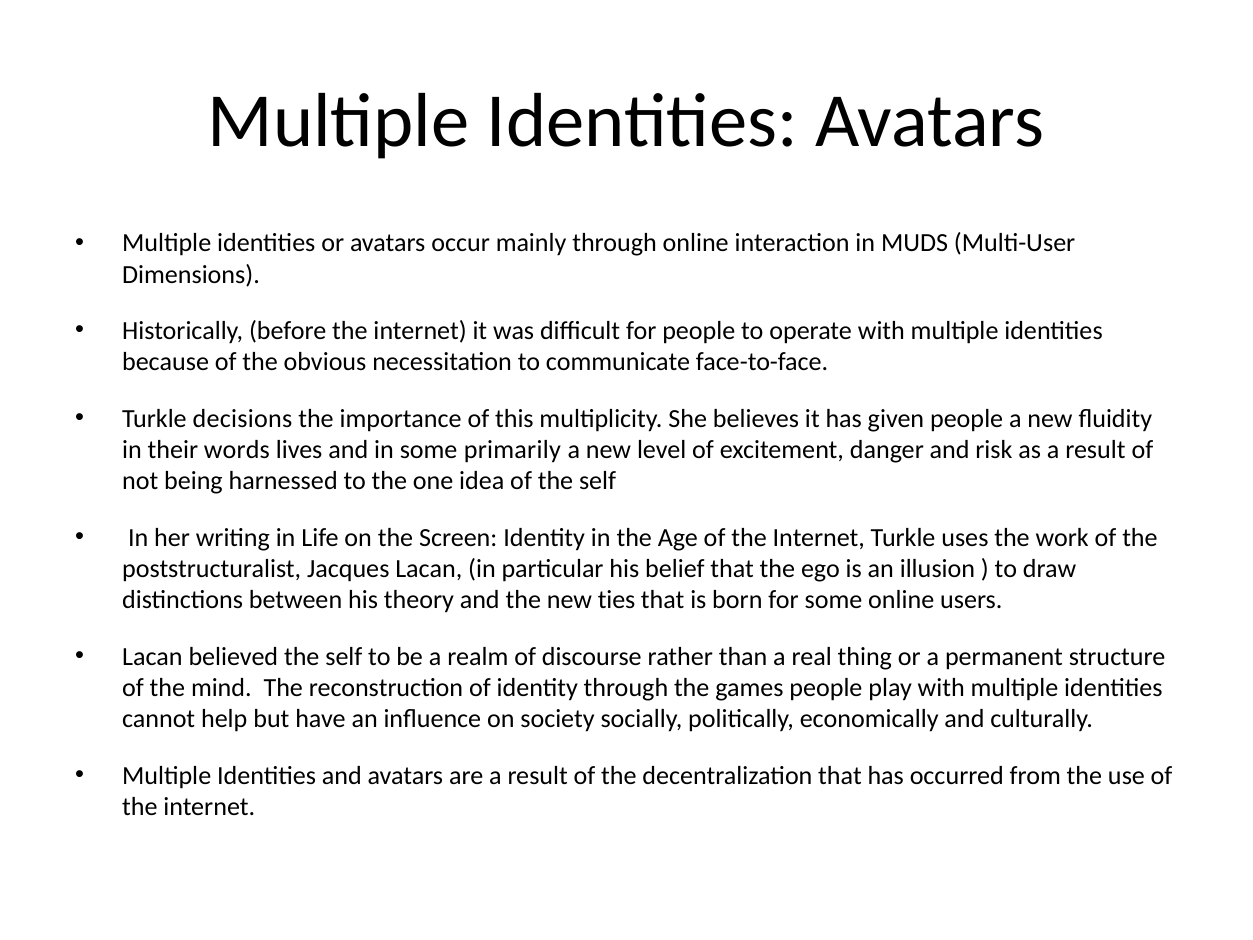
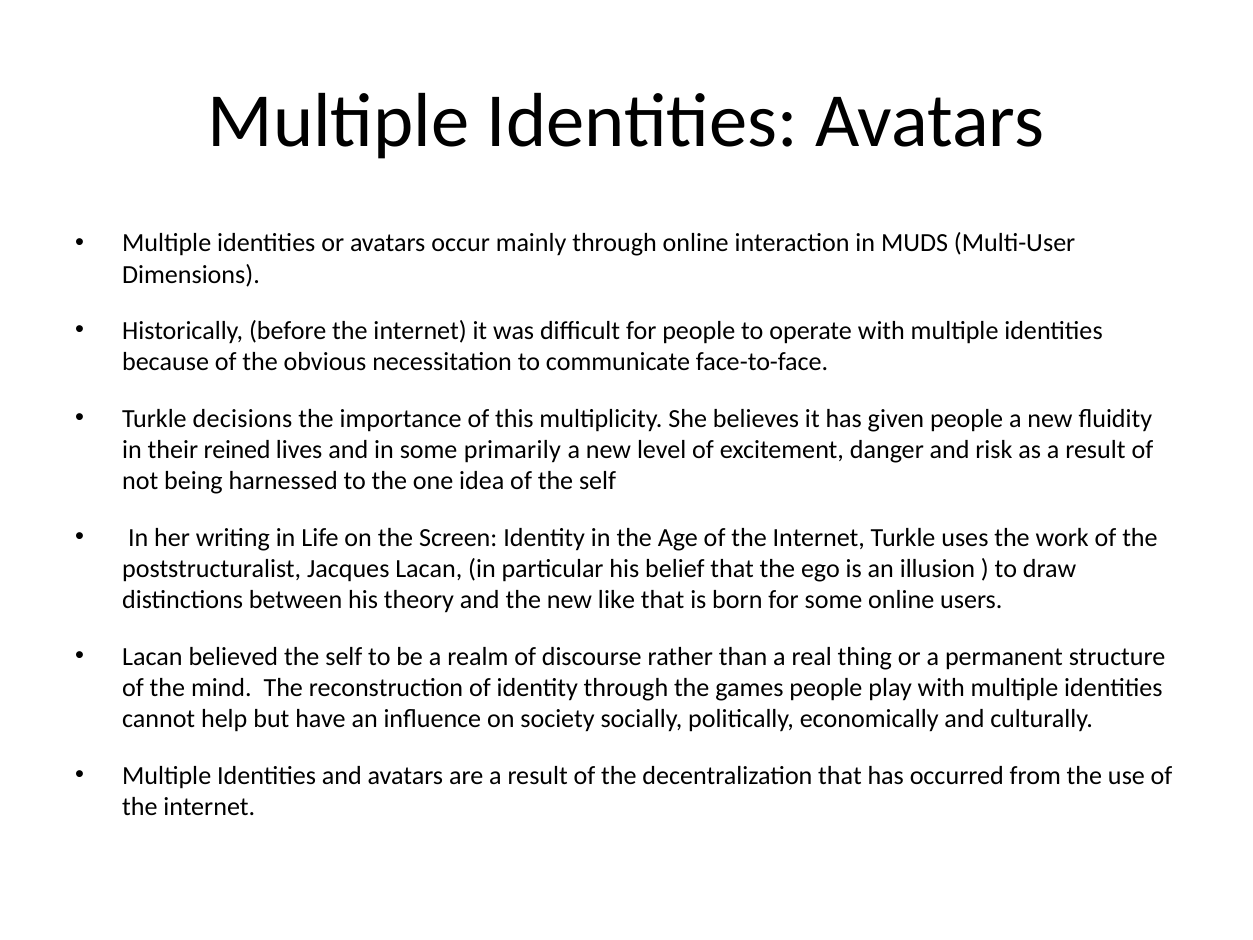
words: words -> reined (237, 450)
ties: ties -> like (616, 600)
